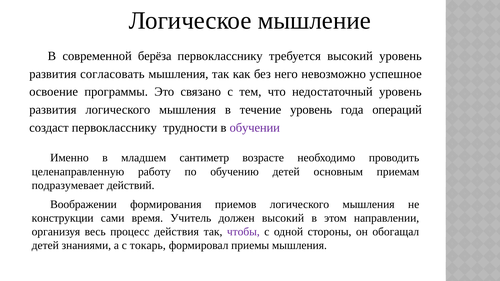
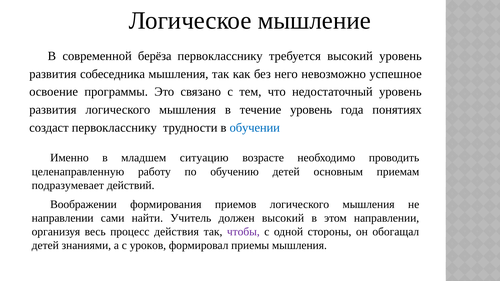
согласовать: согласовать -> собеседника (113, 74)
операций: операций -> понятиях (397, 110)
обучении colour: purple -> blue (255, 128)
сантиметр: сантиметр -> ситуацию (204, 158)
конструкции: конструкции -> направлении (63, 218)
время: время -> найти (147, 218)
токарь: токарь -> уроков (148, 246)
